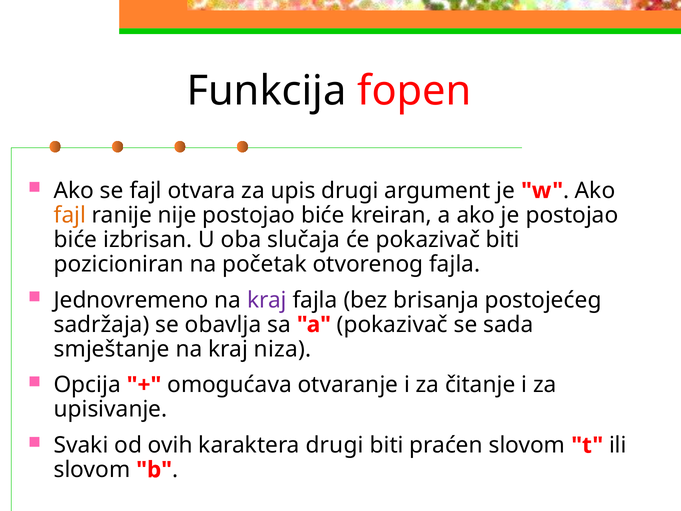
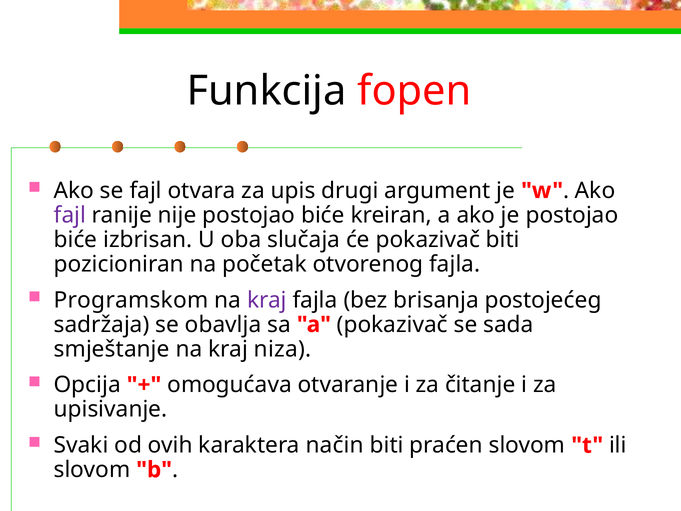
fajl colour: orange -> purple (70, 215)
Jednovremeno: Jednovremeno -> Programskom (131, 300)
karaktera drugi: drugi -> način (335, 445)
